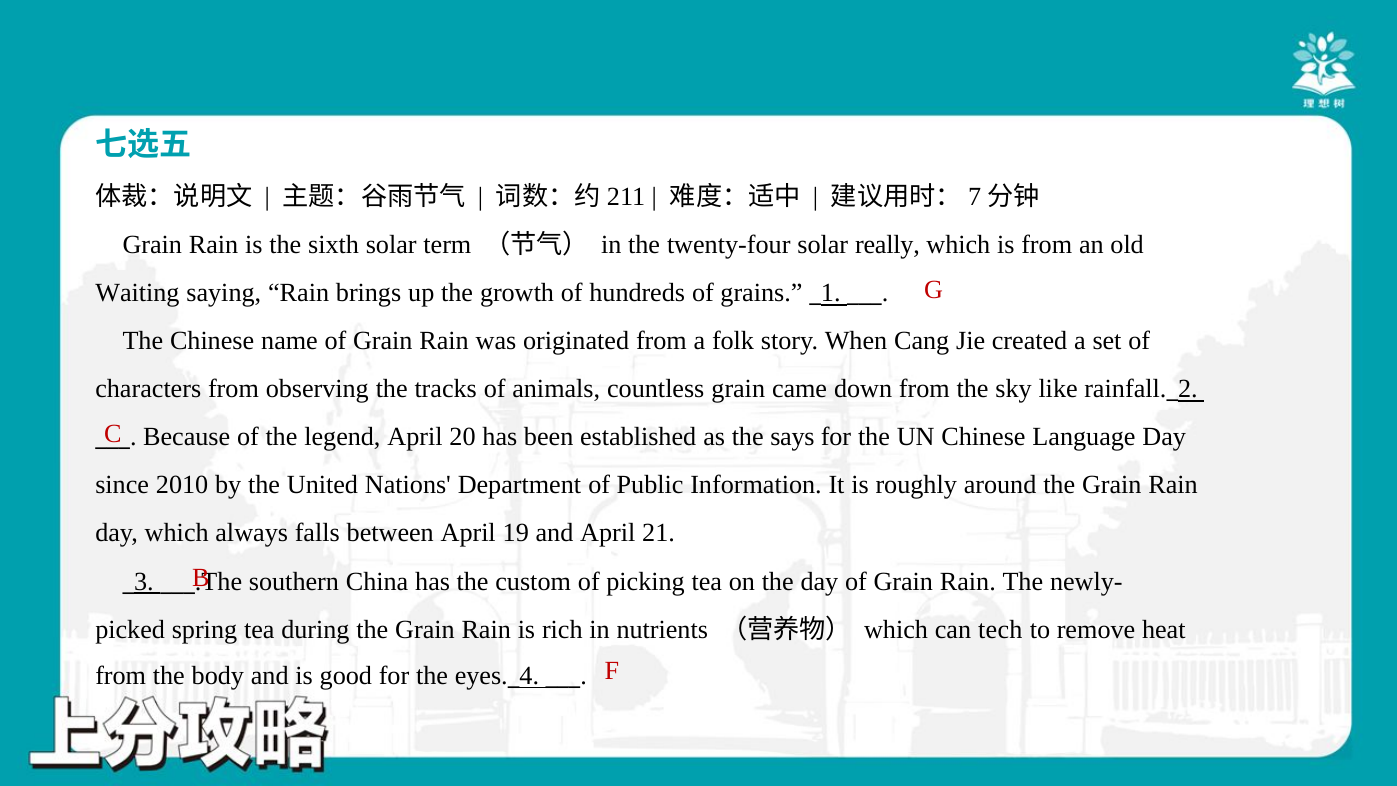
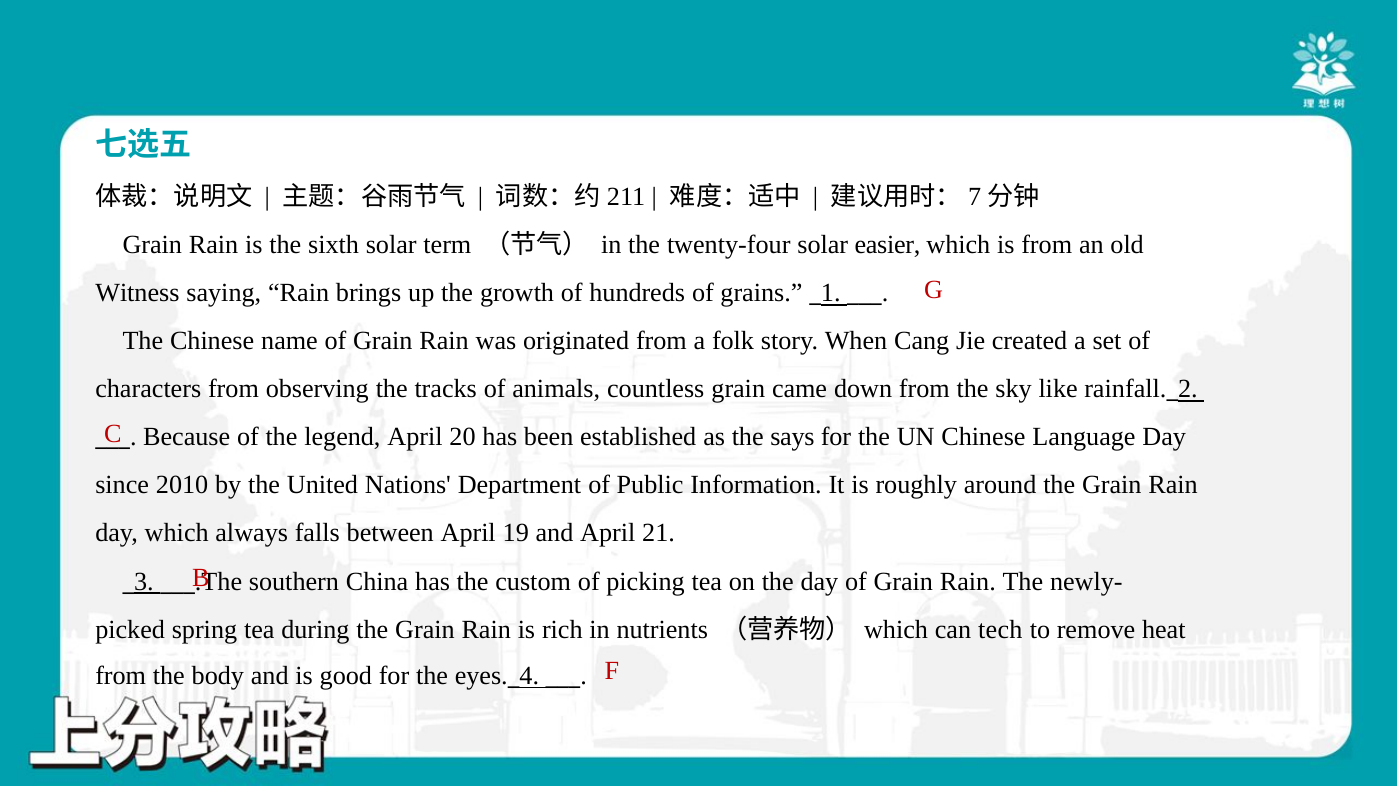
really: really -> easier (888, 245)
Waiting: Waiting -> Witness (137, 293)
